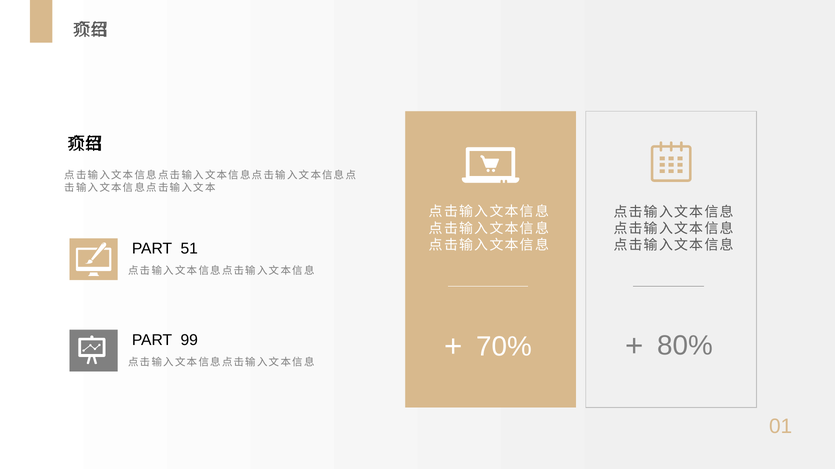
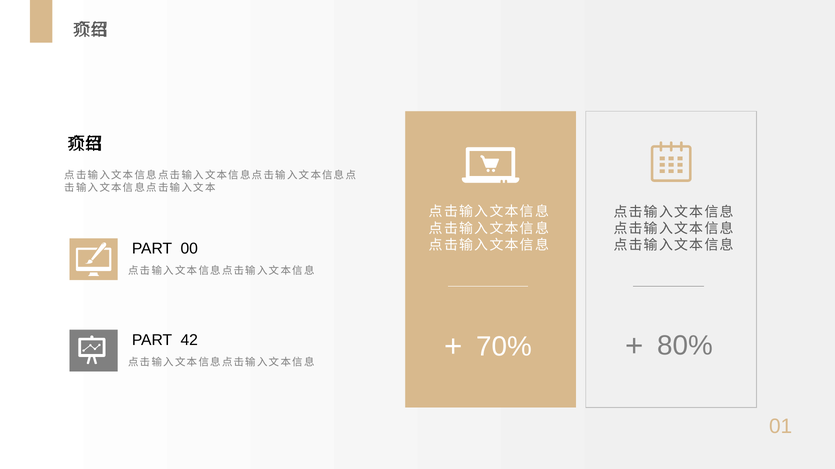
51: 51 -> 00 (189, 249)
99: 99 -> 42 (189, 340)
